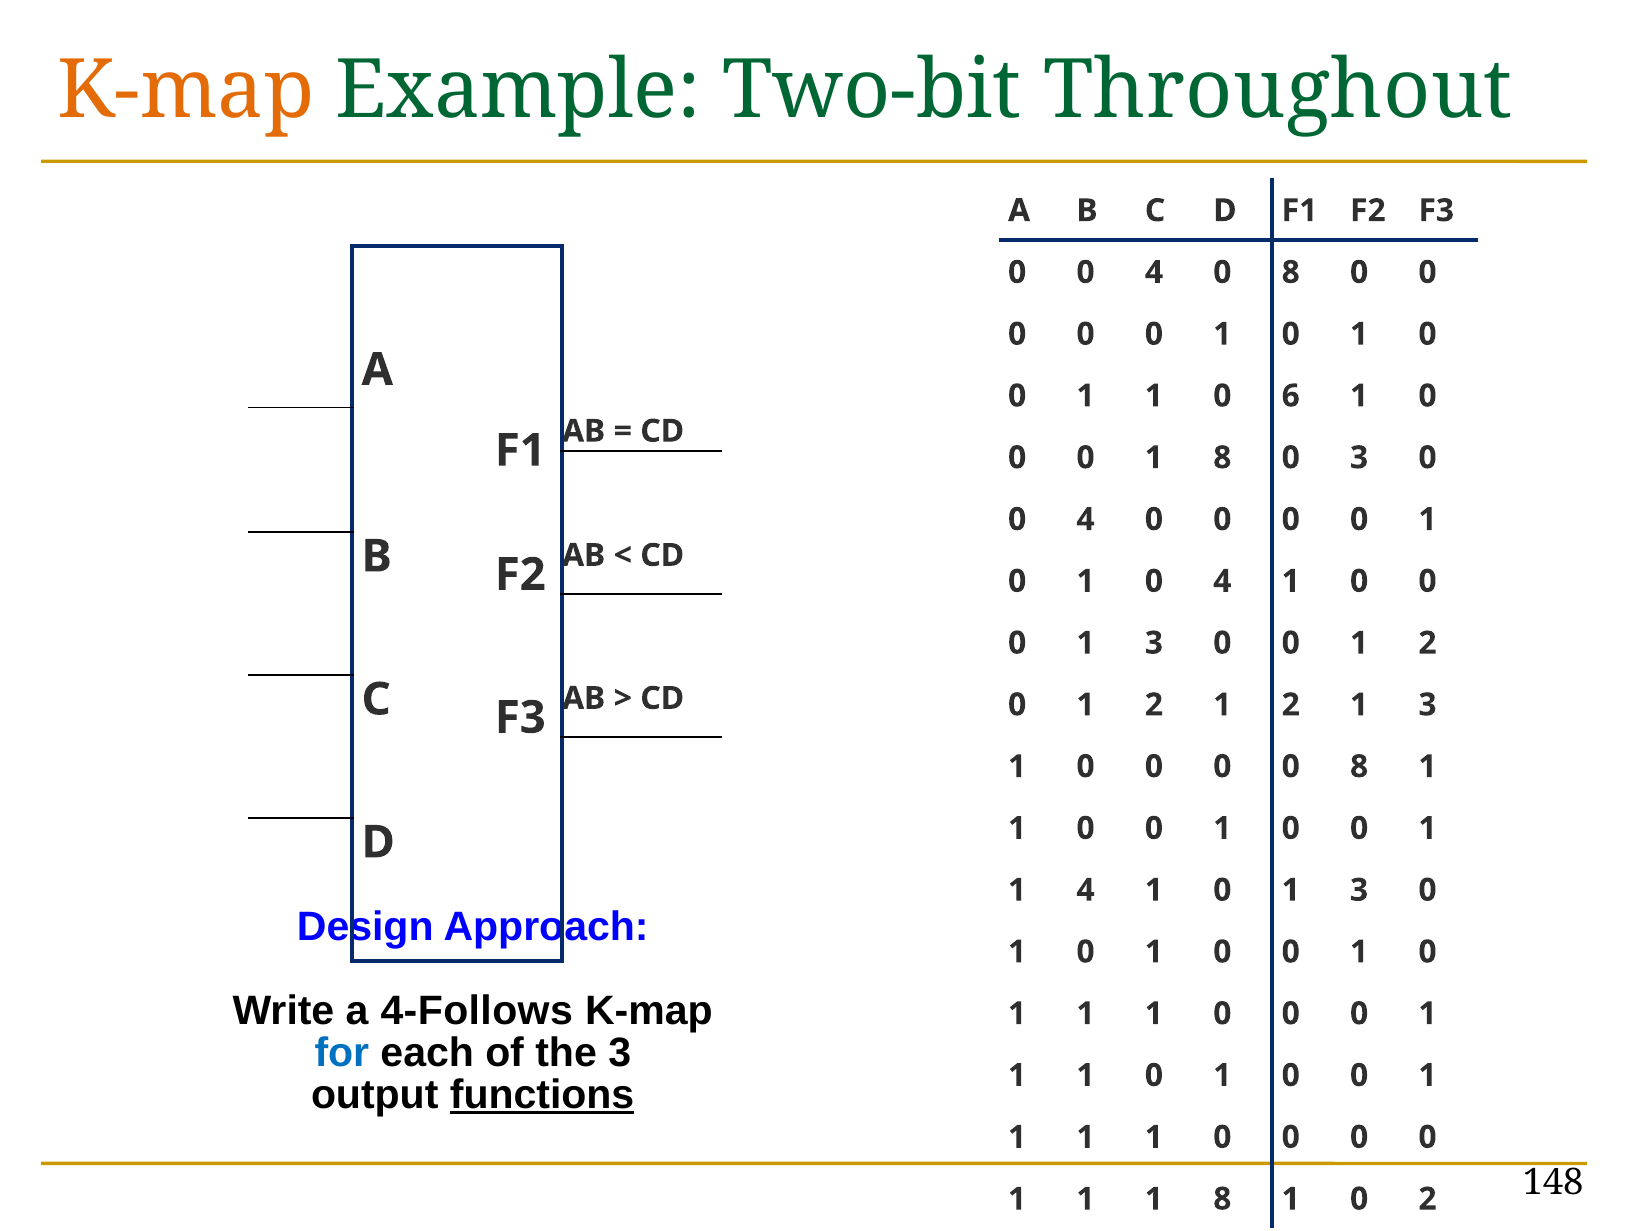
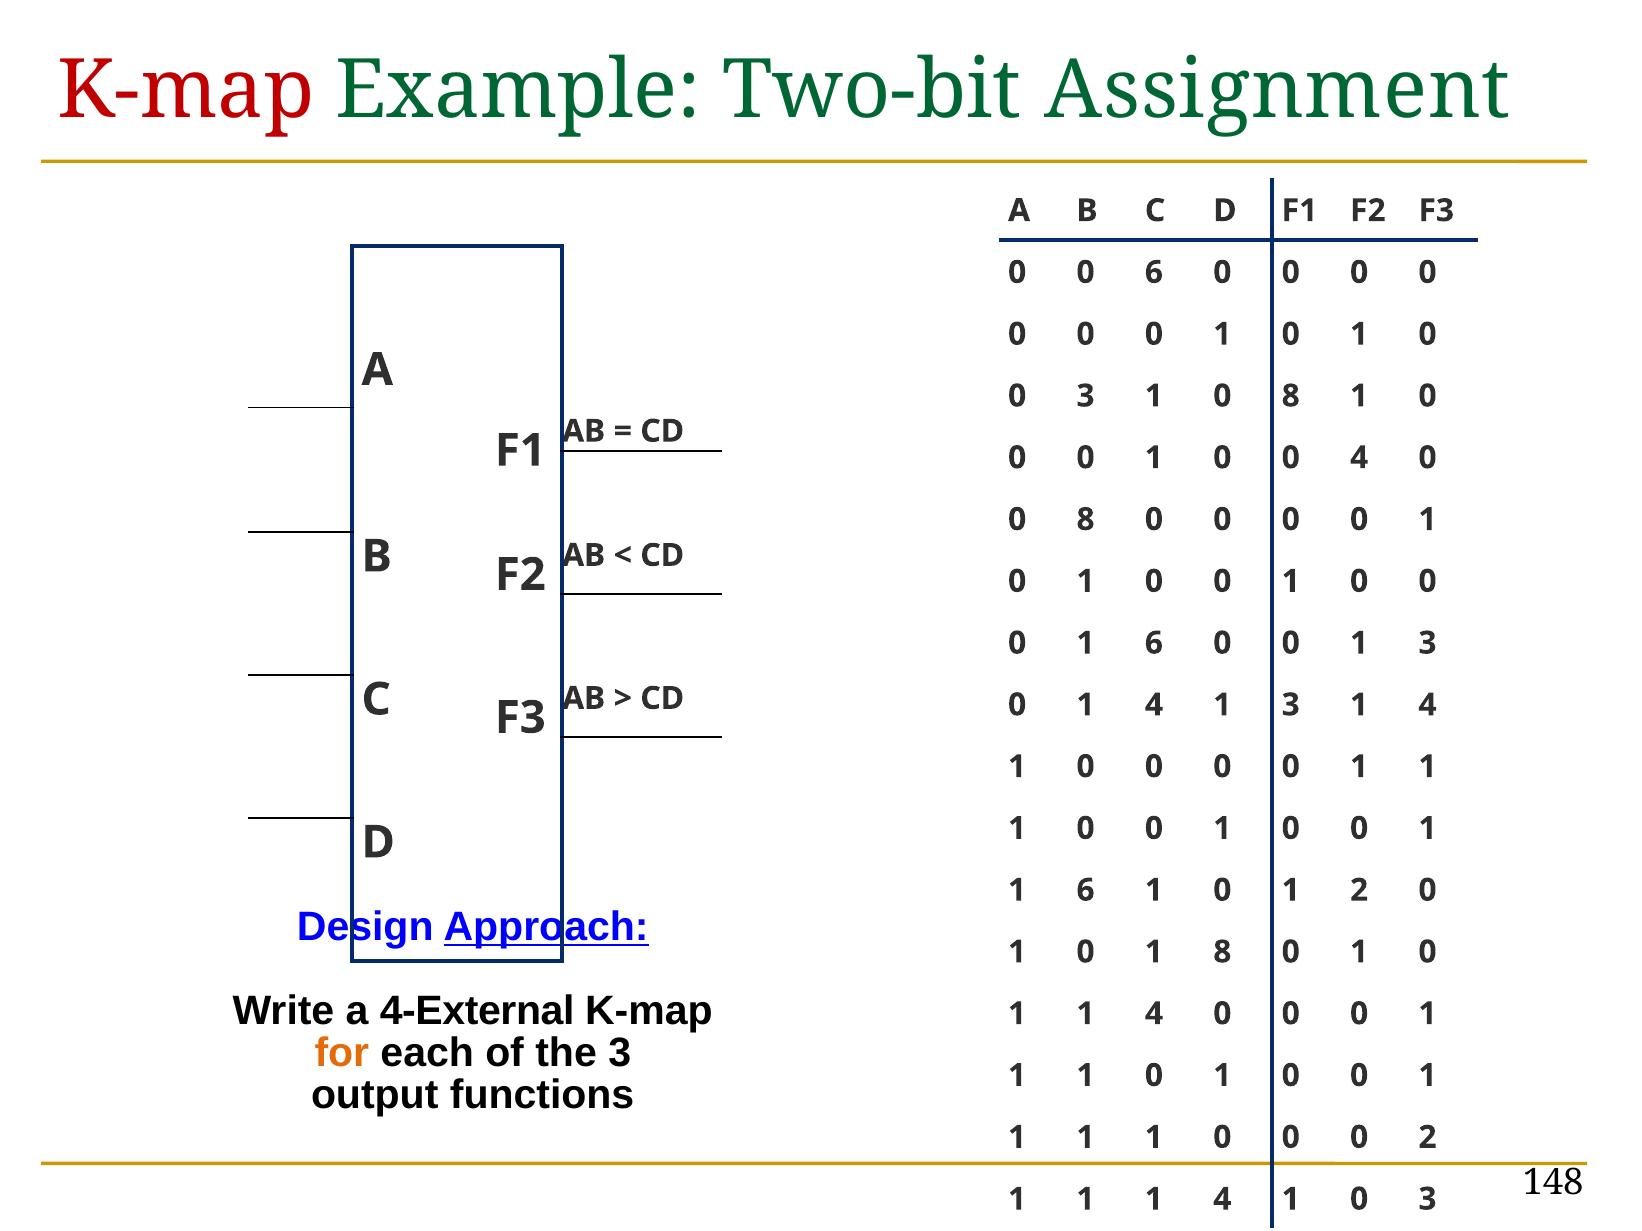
K-map colour: orange -> red (186, 91)
Throughout: Throughout -> Assignment (1278, 91)
4: 4 -> 6 (1154, 272)
8: 8 -> 0 (1291, 272)
1: 1 -> 3 (1086, 396)
1 0 6: 6 -> 8 (1291, 396)
8: 8 -> 0 (1222, 458)
0 3: 3 -> 4 (1359, 458)
4: 4 -> 8 (1086, 520)
4: 4 -> 0 (1222, 581)
3: 3 -> 6 (1154, 643)
0 0 1 2: 2 -> 3 (1428, 643)
2: 2 -> 4 (1154, 705)
2: 2 -> 3 (1291, 705)
3: 3 -> 4 (1428, 705)
8: 8 -> 1 (1359, 767)
4: 4 -> 6 (1086, 890)
1 0 1 3: 3 -> 2 (1359, 890)
Approach underline: none -> present (546, 928)
0: 0 -> 8 (1222, 952)
4-Follows: 4-Follows -> 4-External (477, 1011)
1: 1 -> 4 (1154, 1014)
for colour: blue -> orange (342, 1053)
functions underline: present -> none (542, 1095)
0: 0 -> 2 (1428, 1138)
1 1 1 8: 8 -> 4 (1222, 1199)
1 0 2: 2 -> 3 (1428, 1199)
